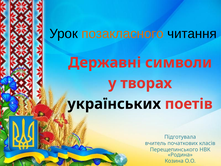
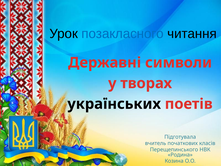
позакласного colour: orange -> blue (123, 34)
